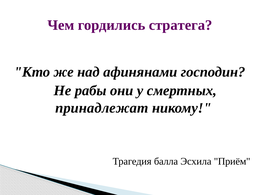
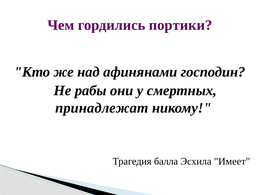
стратега: стратега -> портики (181, 25)
Приём: Приём -> Имеет (232, 161)
